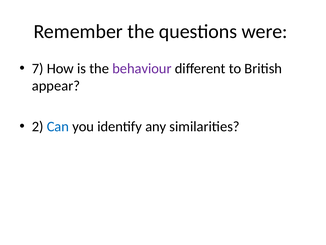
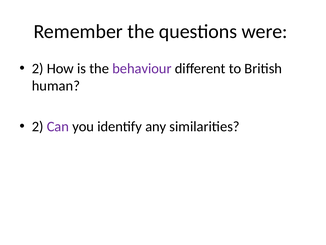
7: 7 -> 2 (38, 68)
appear: appear -> human (56, 86)
Can colour: blue -> purple (58, 126)
